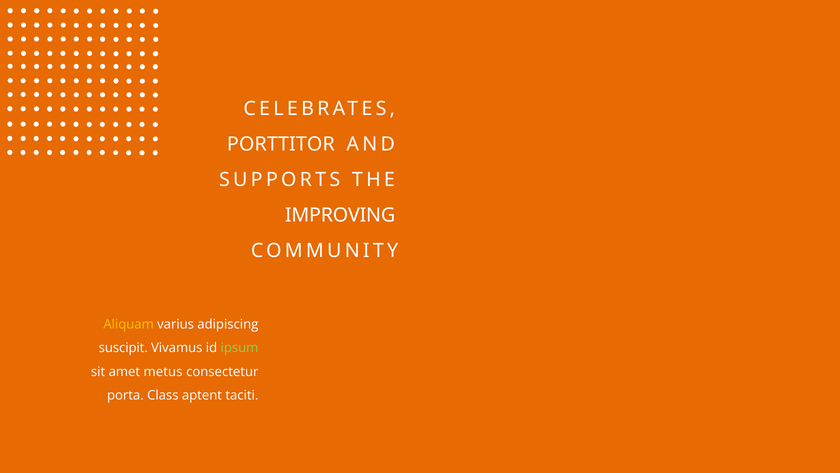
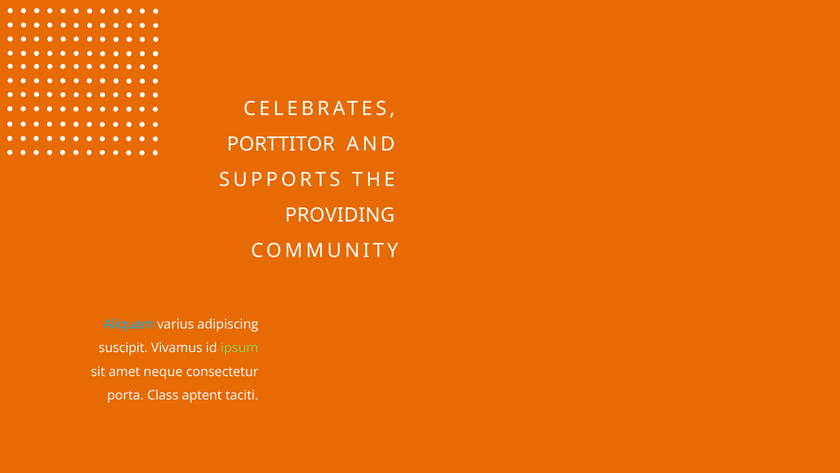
IMPROVING: IMPROVING -> PROVIDING (340, 215)
Aliquam colour: yellow -> light blue (129, 324)
metus: metus -> neque (163, 371)
